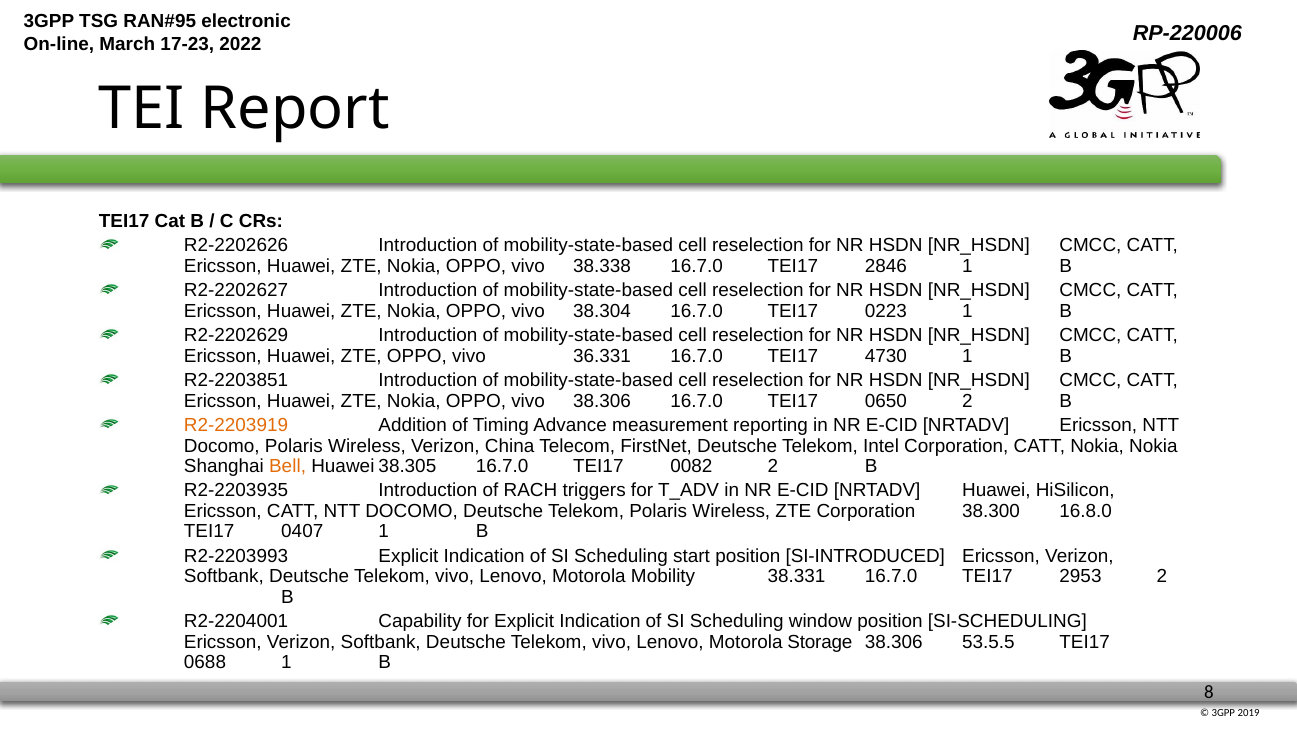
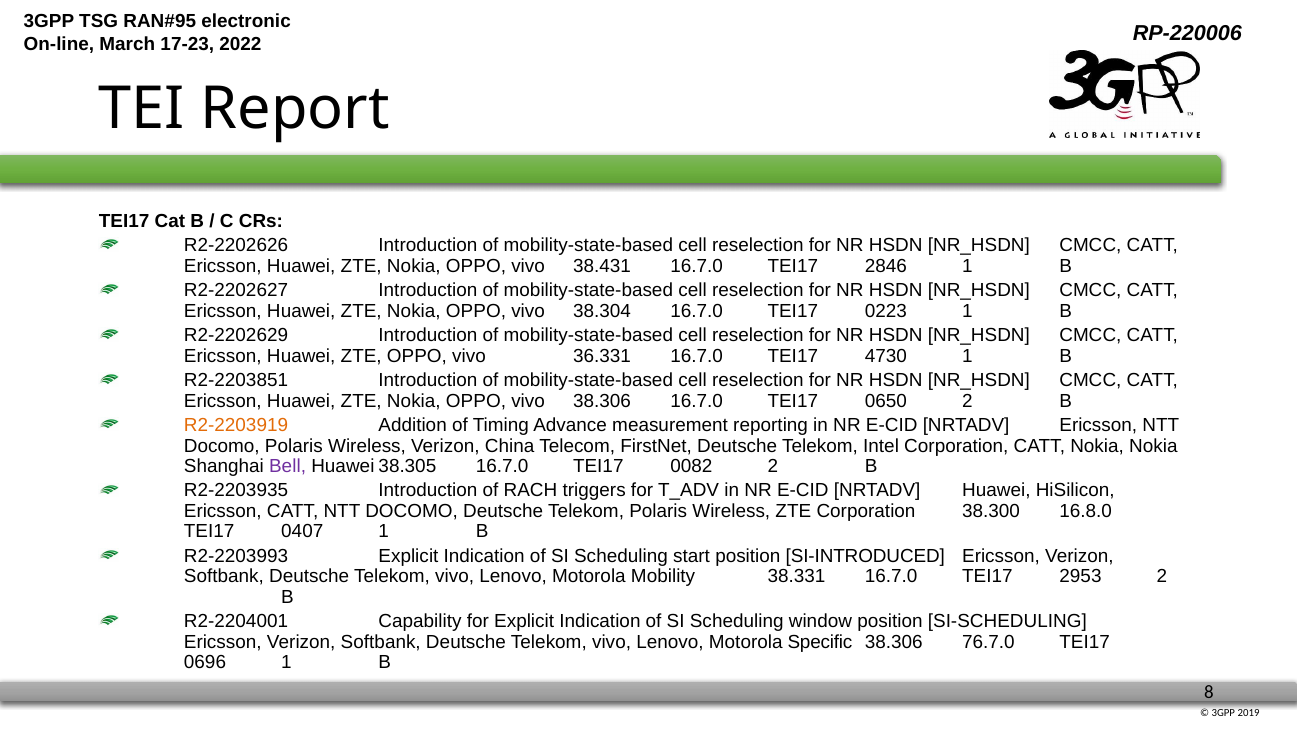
38.338: 38.338 -> 38.431 (602, 266)
Bell colour: orange -> purple (288, 467)
Storage: Storage -> Specific (820, 642)
53.5.5: 53.5.5 -> 76.7.0 (988, 642)
0688: 0688 -> 0696 (205, 663)
